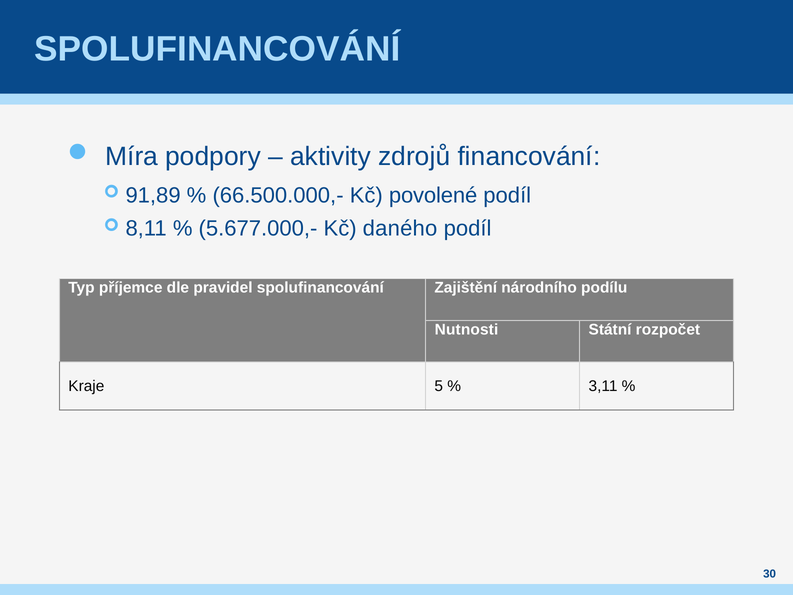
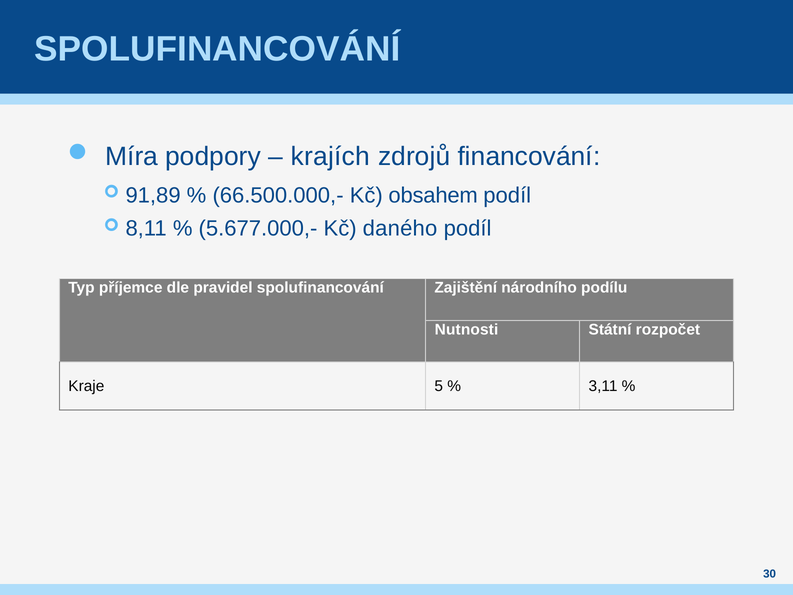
aktivity: aktivity -> krajích (330, 157)
povolené: povolené -> obsahem (433, 195)
